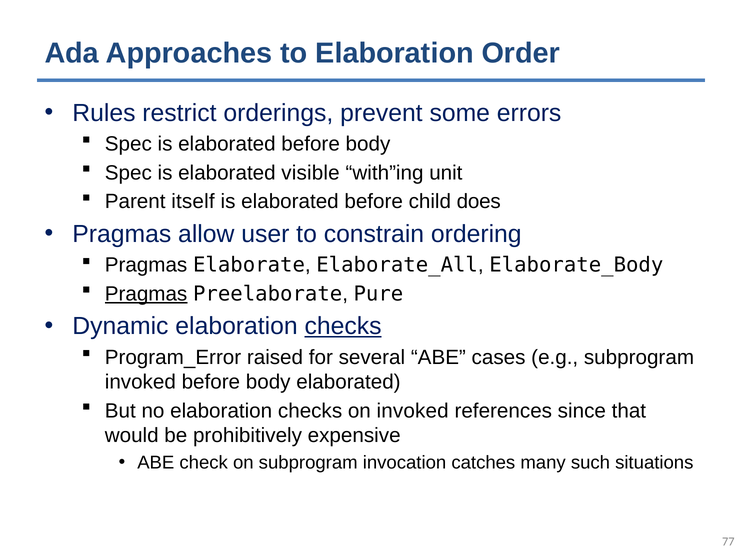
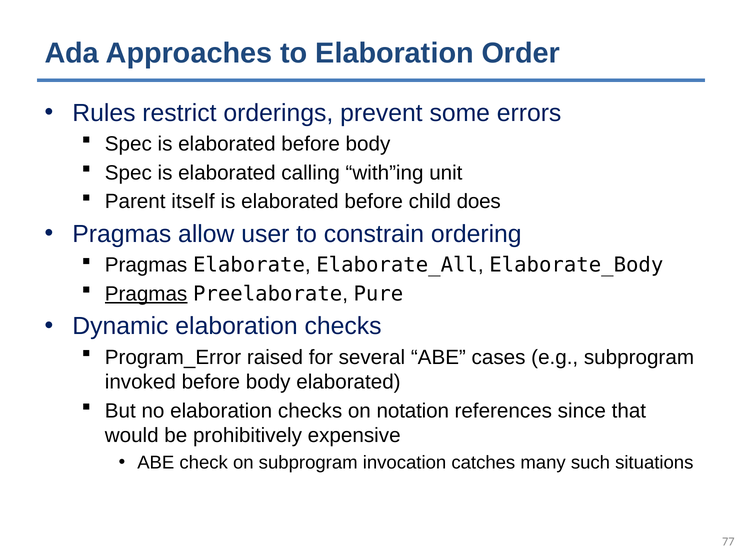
visible: visible -> calling (311, 173)
checks underline: present -> none (343, 327)
on invoked: invoked -> notation (413, 411)
